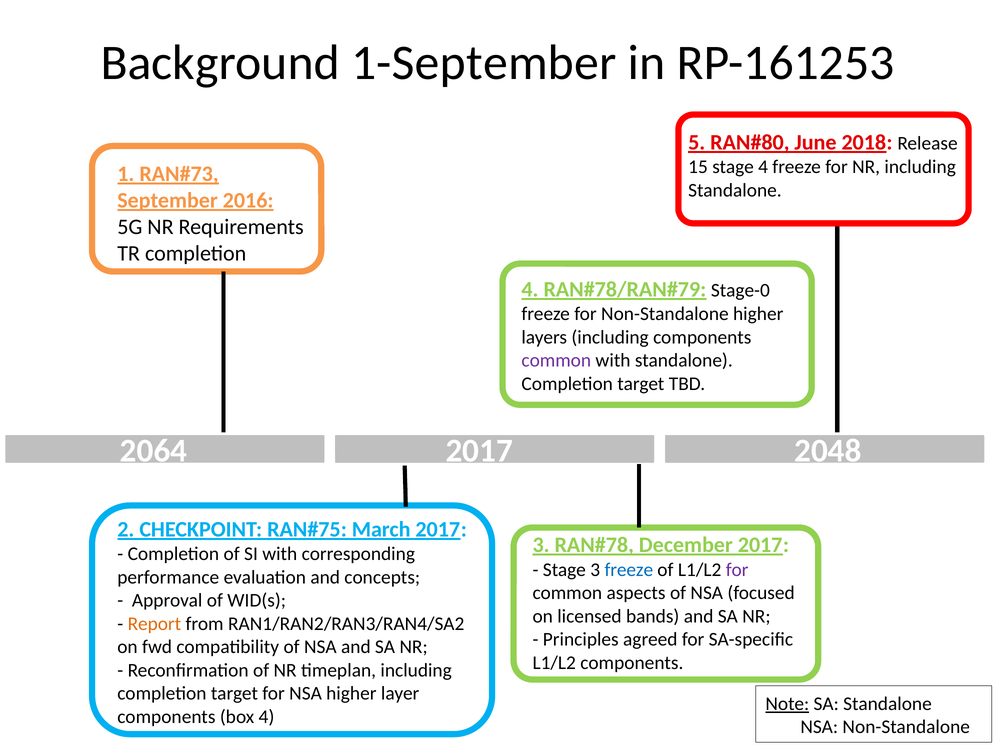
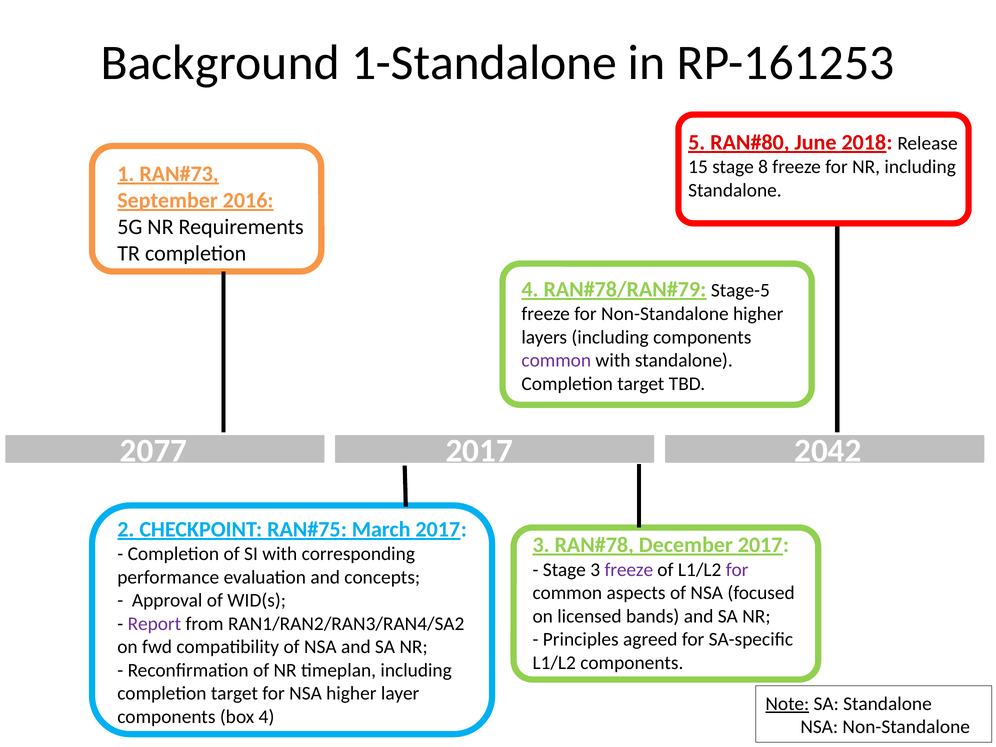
1-September: 1-September -> 1-Standalone (484, 63)
stage 4: 4 -> 8 (763, 167)
Stage-0: Stage-0 -> Stage-5 (740, 290)
2064: 2064 -> 2077 (153, 451)
2048: 2048 -> 2042 (828, 451)
freeze colour: blue -> purple (629, 570)
Report colour: orange -> purple (154, 624)
